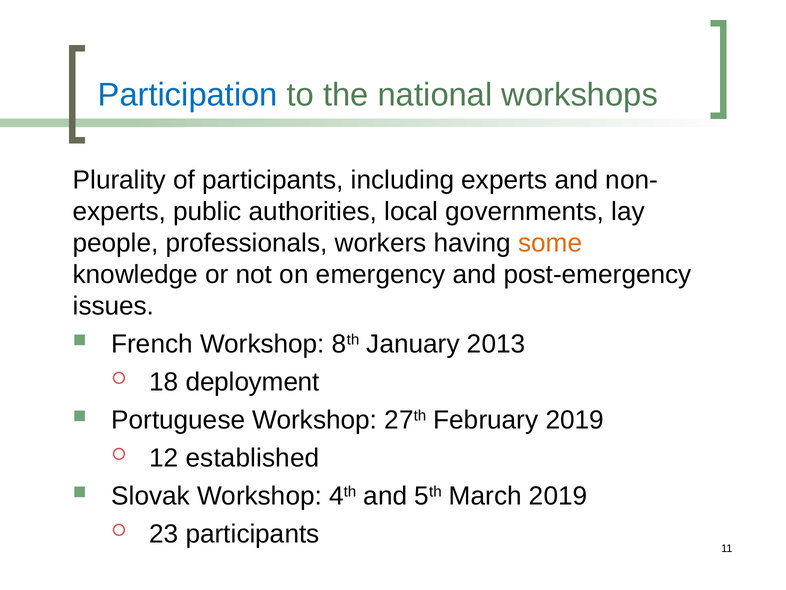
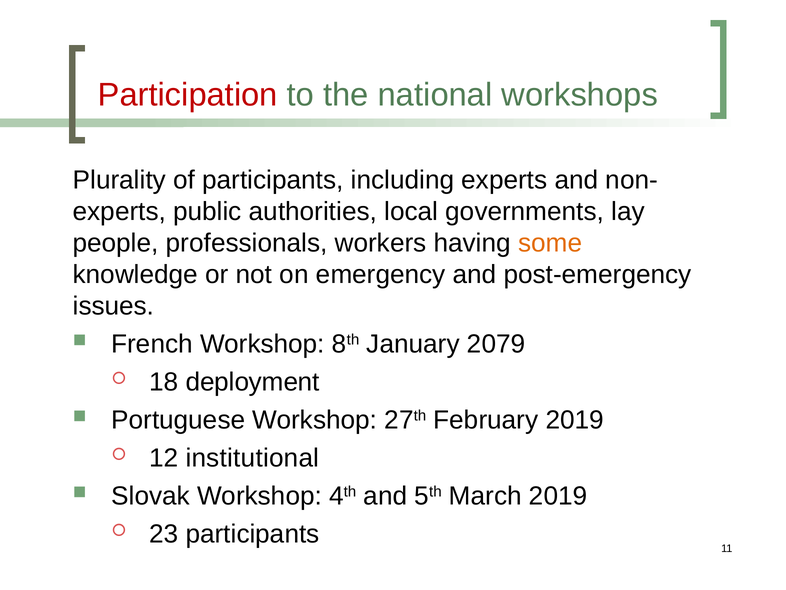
Participation colour: blue -> red (188, 95)
2013: 2013 -> 2079 (496, 344)
established: established -> institutional (252, 458)
